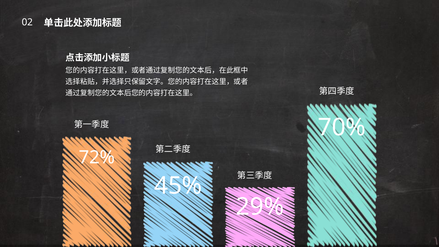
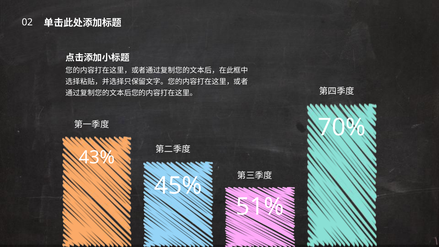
72%: 72% -> 43% (97, 157)
29%: 29% -> 51% (260, 207)
